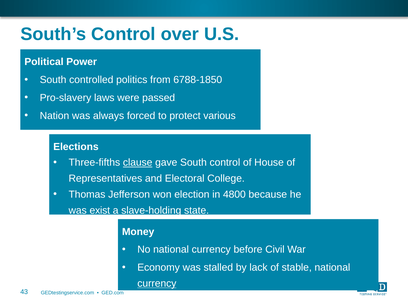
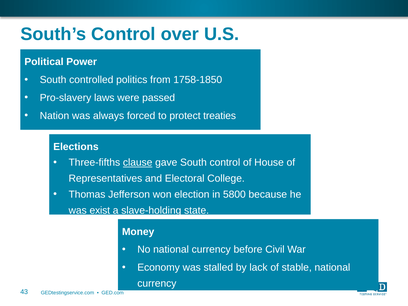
6788-1850: 6788-1850 -> 1758-1850 (198, 80)
various: various -> treaties (220, 116)
4800: 4800 -> 5800 (234, 194)
currency underline: present -> none (157, 283)
